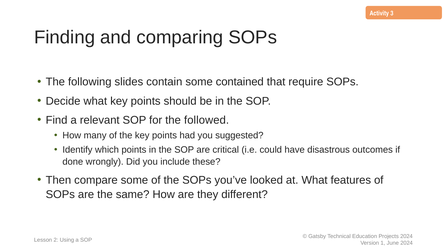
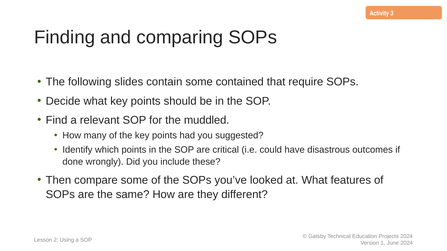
followed: followed -> muddled (207, 120)
